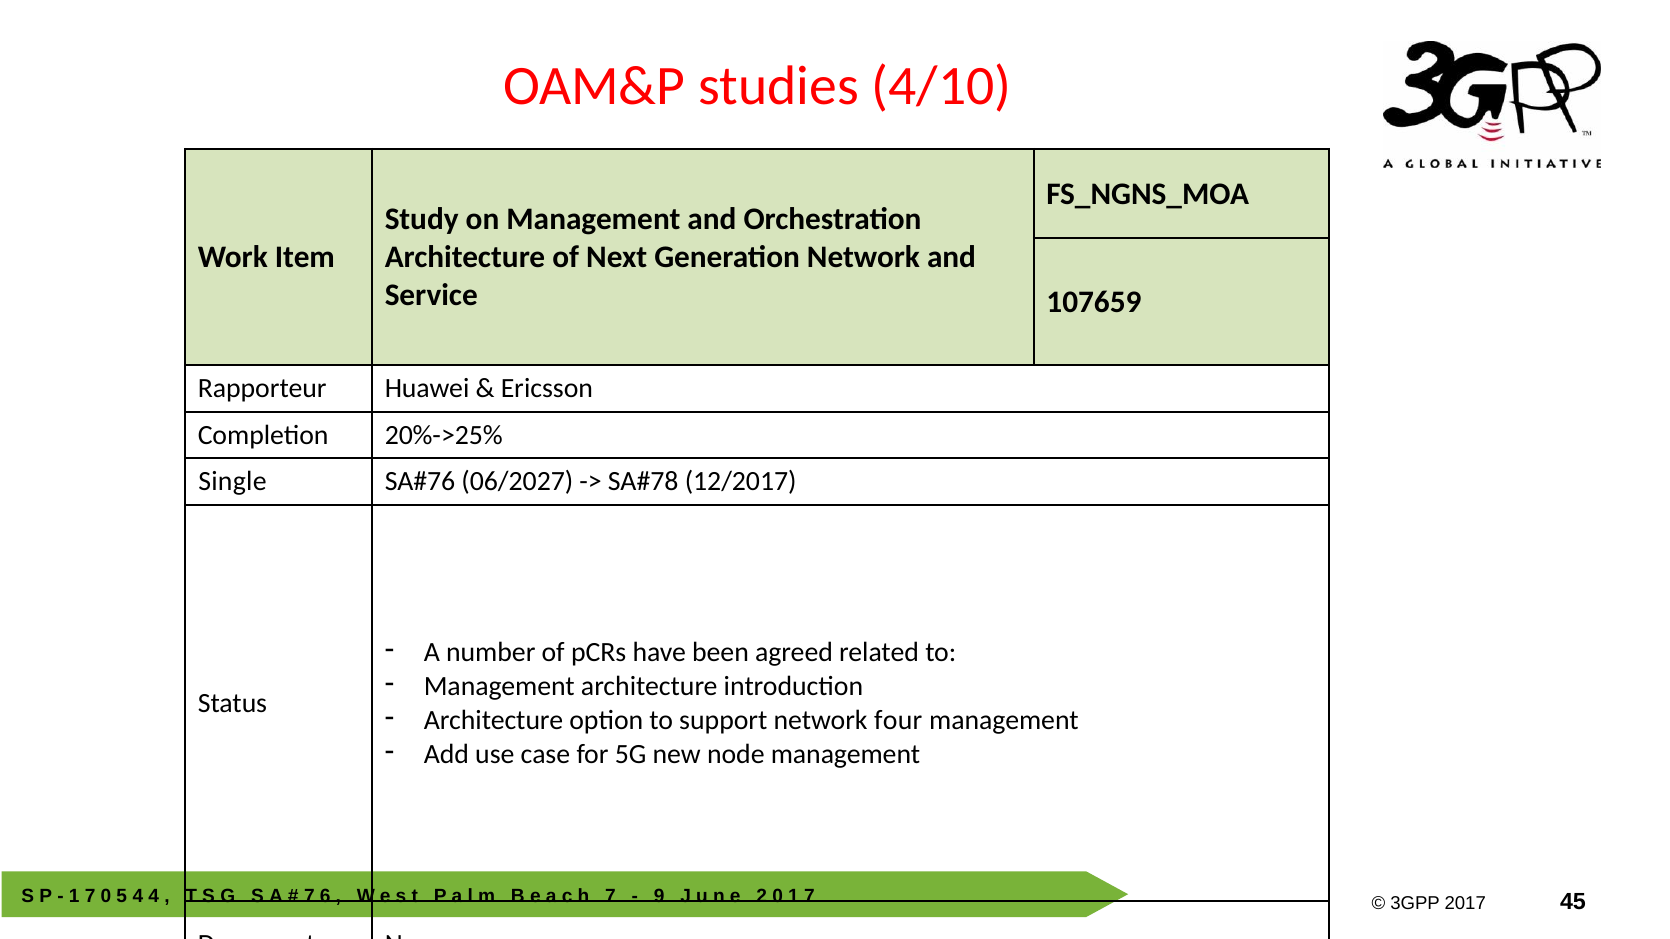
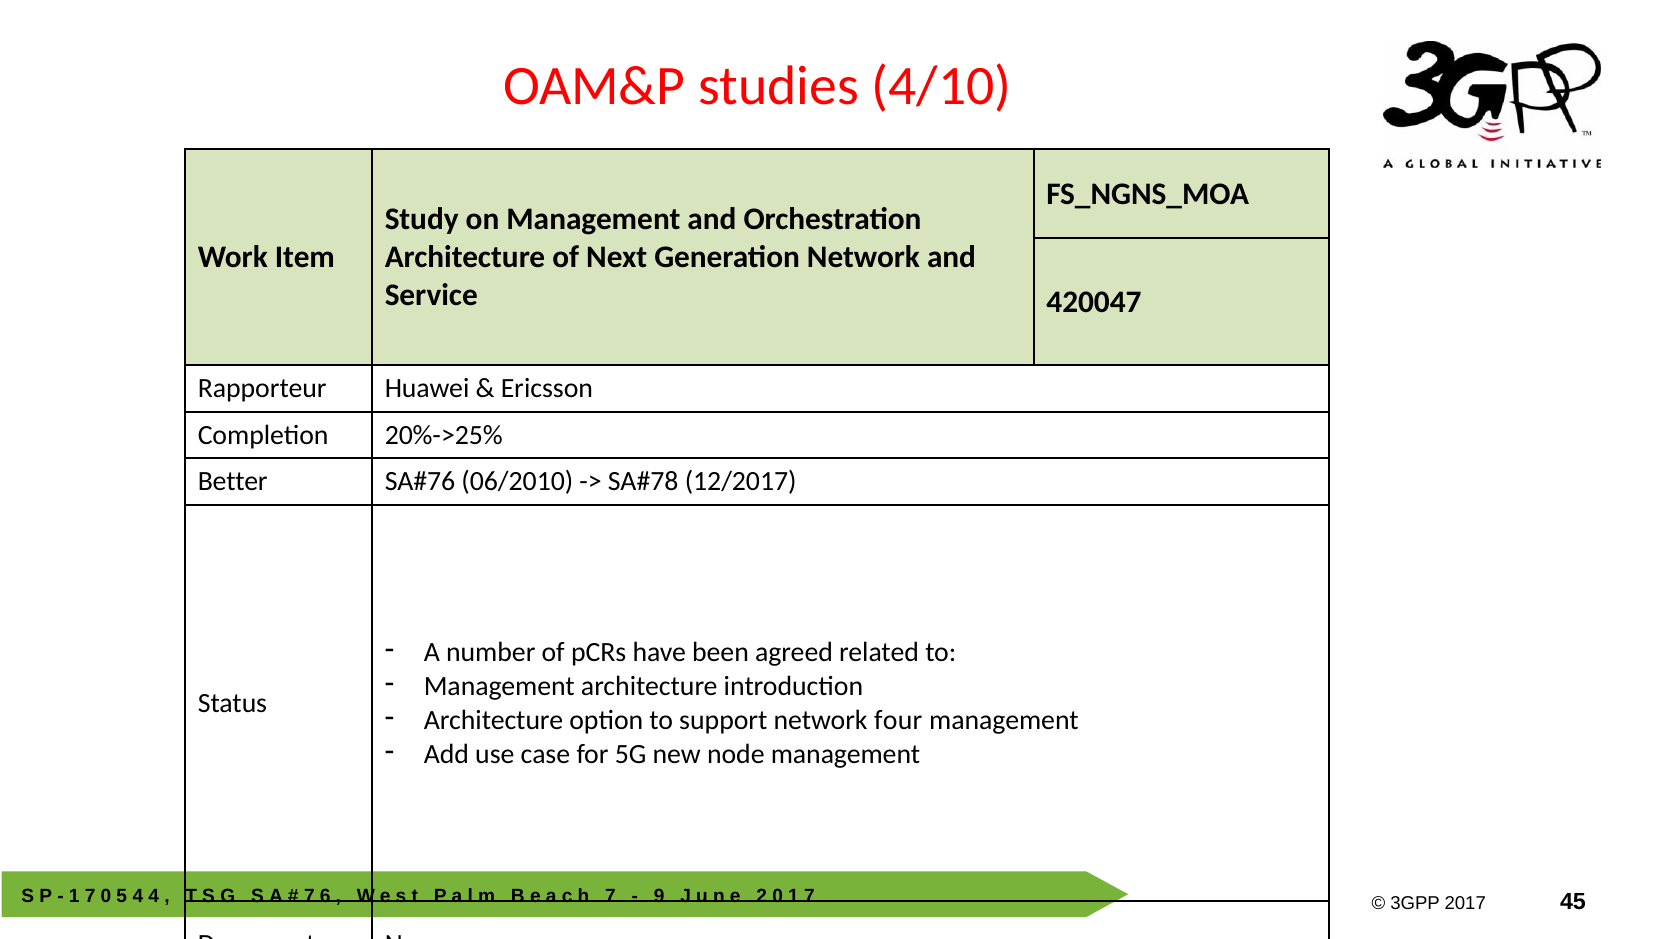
107659: 107659 -> 420047 (1094, 302)
Single: Single -> Better (233, 482)
06/2027: 06/2027 -> 06/2010 (517, 482)
